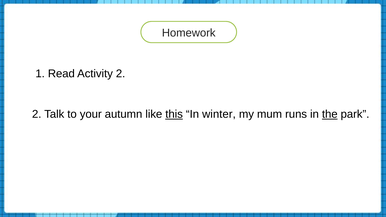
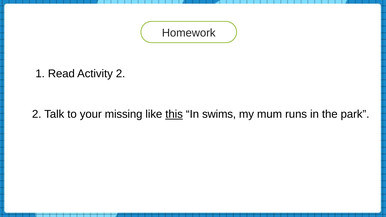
autumn: autumn -> missing (124, 114)
winter: winter -> swims (219, 114)
the underline: present -> none (330, 114)
